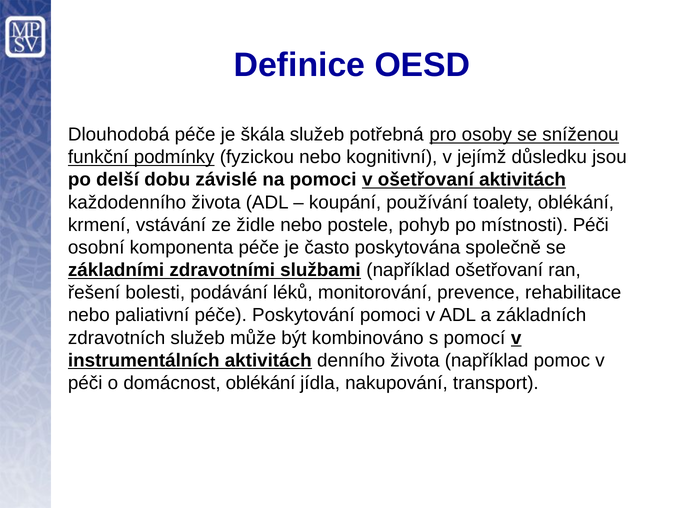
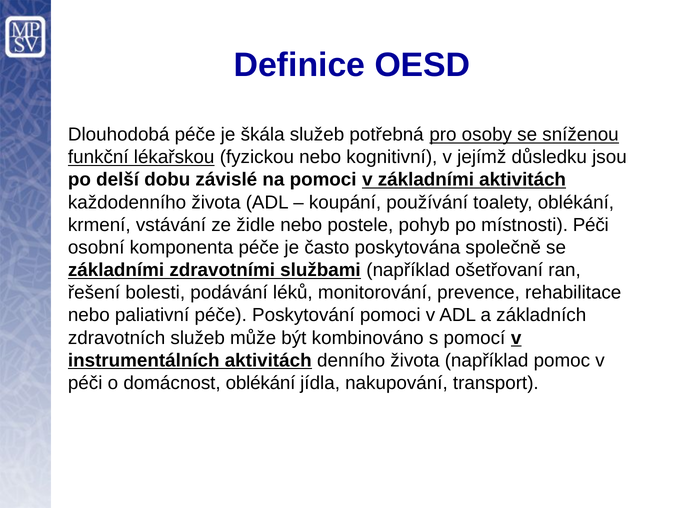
podmínky: podmínky -> lékařskou (174, 157)
v ošetřovaní: ošetřovaní -> základními (426, 180)
